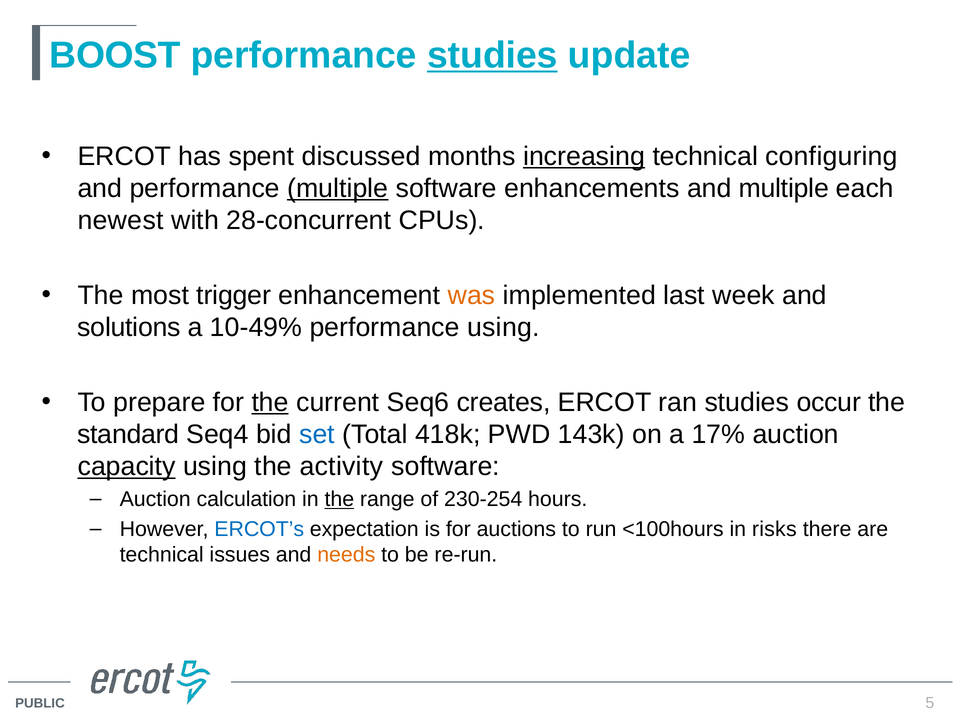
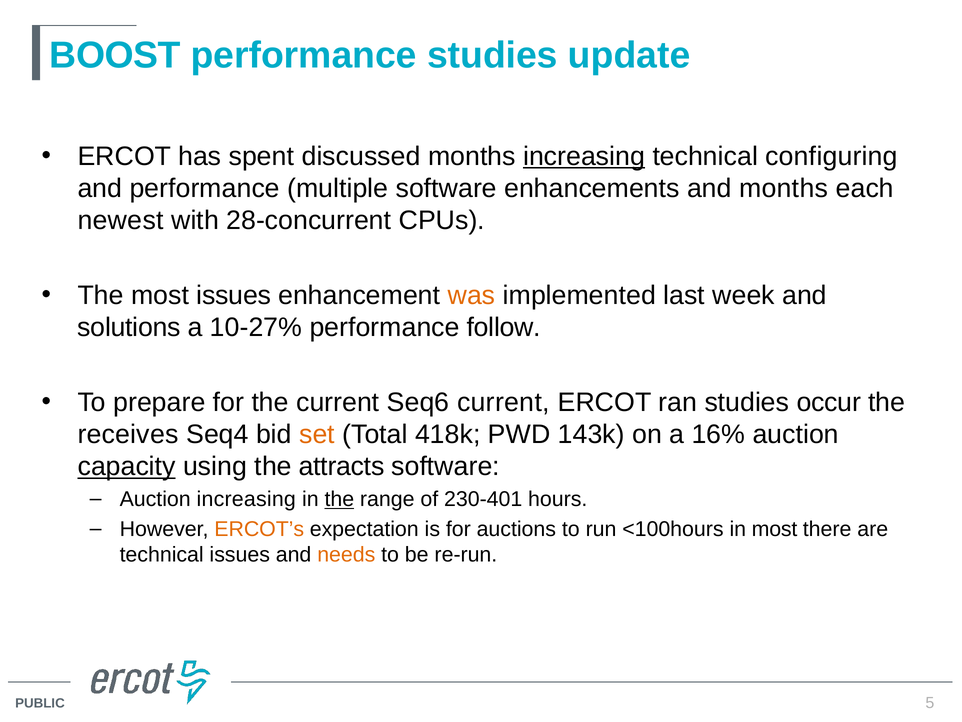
studies underline: present -> none (492, 55)
multiple underline: present -> none (338, 188)
and multiple: multiple -> months (784, 188)
most trigger: trigger -> issues (234, 295)
10-49%: 10-49% -> 10-27% (256, 327)
performance using: using -> follow (504, 327)
the underline: present -> none (270, 402)
Seq6 creates: creates -> current (503, 402)
standard: standard -> receives (128, 434)
set colour: blue -> orange (317, 434)
17%: 17% -> 16% (718, 434)
activity: activity -> attracts (342, 466)
Auction calculation: calculation -> increasing (246, 499)
230-254: 230-254 -> 230-401 (483, 499)
ERCOT’s colour: blue -> orange (259, 529)
in risks: risks -> most (775, 529)
